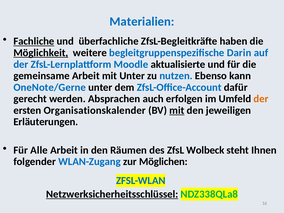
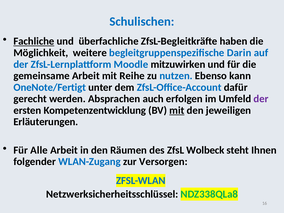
Materialien: Materialien -> Schulischen (142, 21)
Möglichkeit underline: present -> none (41, 53)
aktualisierte: aktualisierte -> mitzuwirken (178, 64)
mit Unter: Unter -> Reihe (132, 76)
OneNote/Gerne: OneNote/Gerne -> OneNote/Fertigt (50, 87)
der colour: orange -> purple (261, 99)
Organisationskalender: Organisationskalender -> Kompetenzentwicklung (95, 110)
Möglichen: Möglichen -> Versorgen (163, 162)
Netzwerksicherheitsschlüssel underline: present -> none (112, 194)
